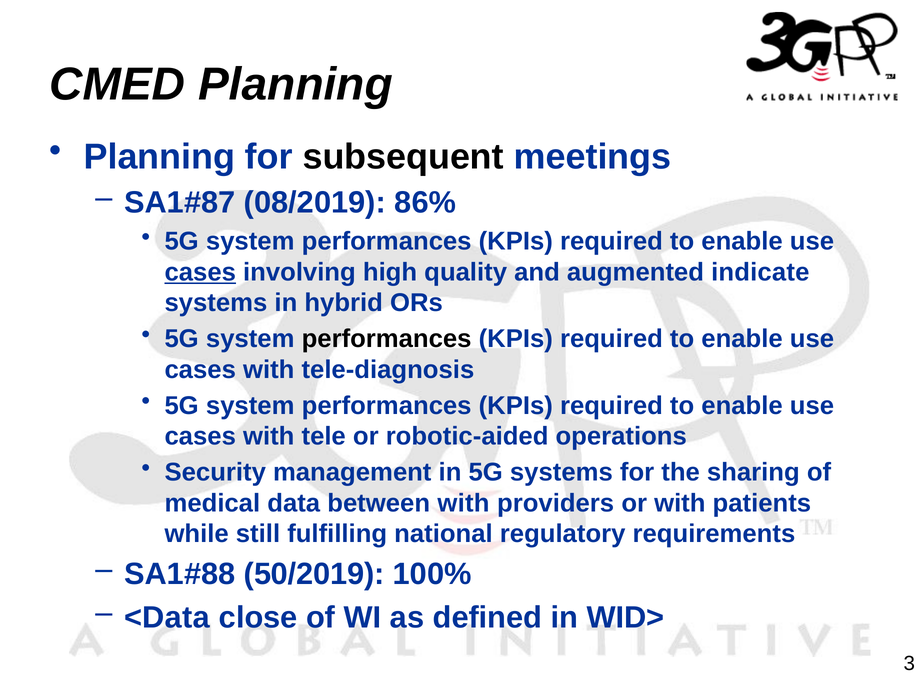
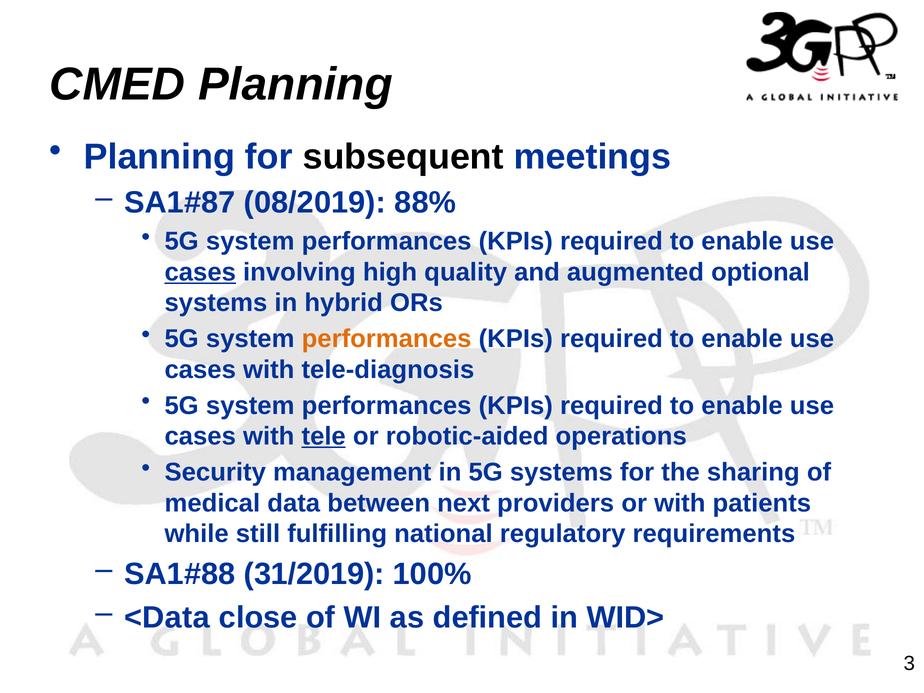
86%: 86% -> 88% (425, 203)
indicate: indicate -> optional (760, 272)
performances colour: black -> orange (387, 339)
tele underline: none -> present (324, 436)
between with: with -> next (464, 503)
50/2019: 50/2019 -> 31/2019 (314, 574)
